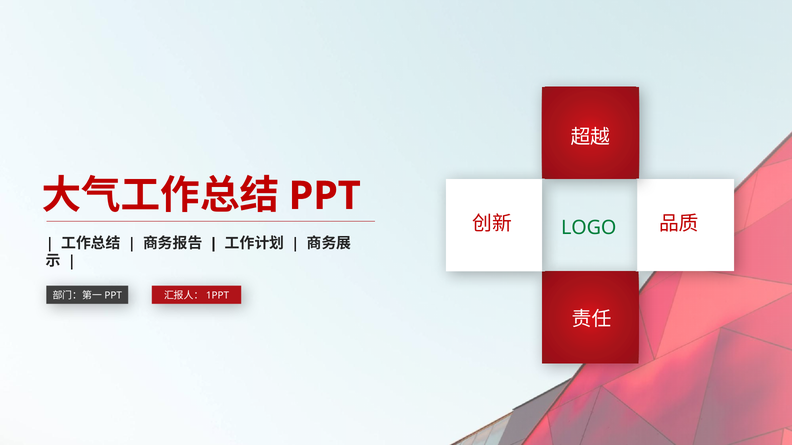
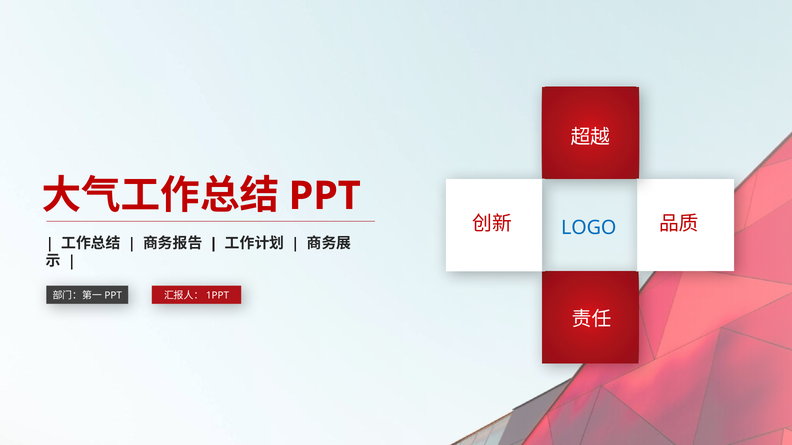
LOGO colour: green -> blue (589, 228)
